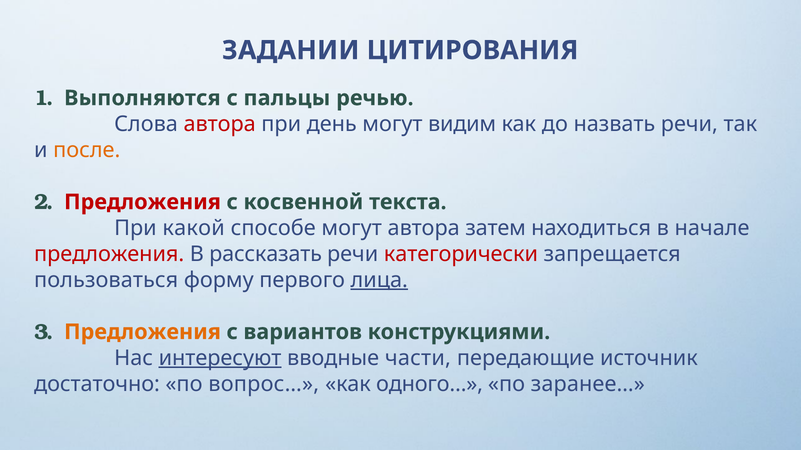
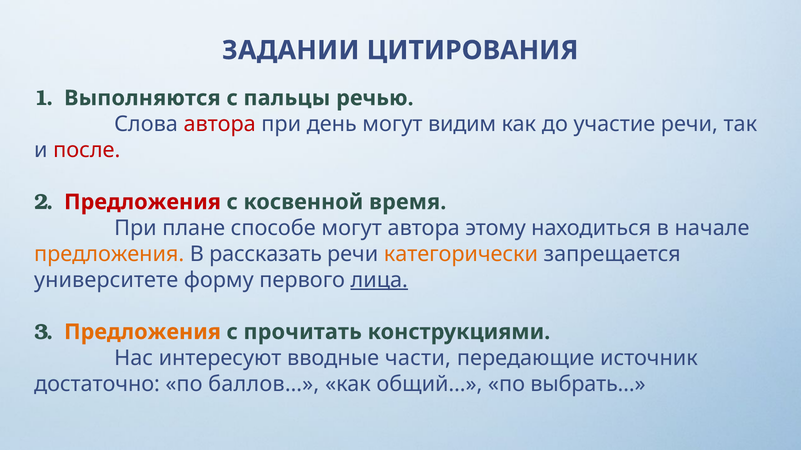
назвать: назвать -> участие (614, 124)
после colour: orange -> red (87, 150)
текста: текста -> время (408, 202)
какой: какой -> плане (194, 228)
затем: затем -> этому (496, 228)
предложения colour: red -> orange (109, 254)
категорически colour: red -> orange (461, 254)
пользоваться: пользоваться -> университете (106, 280)
вариантов: вариантов -> прочитать (303, 332)
интересуют underline: present -> none (220, 358)
вопрос…: вопрос… -> баллов… (264, 384)
одного…: одного… -> общий… (429, 384)
заранее…: заранее… -> выбрать… (588, 384)
